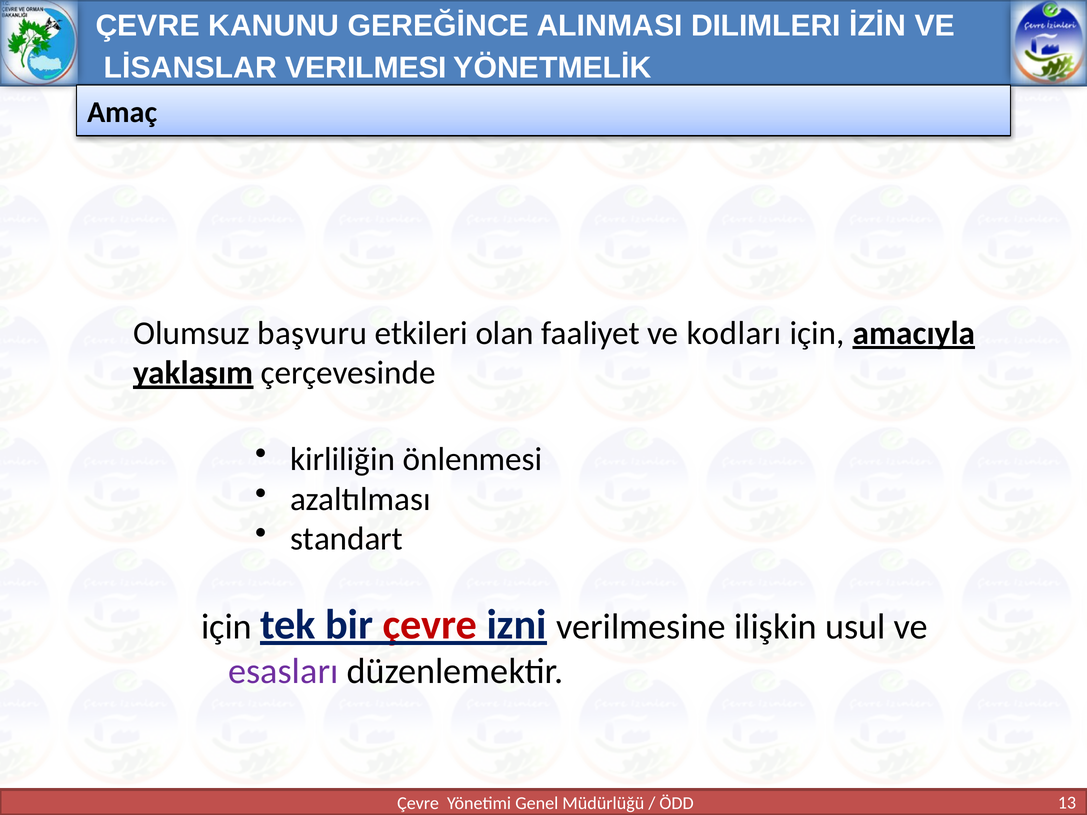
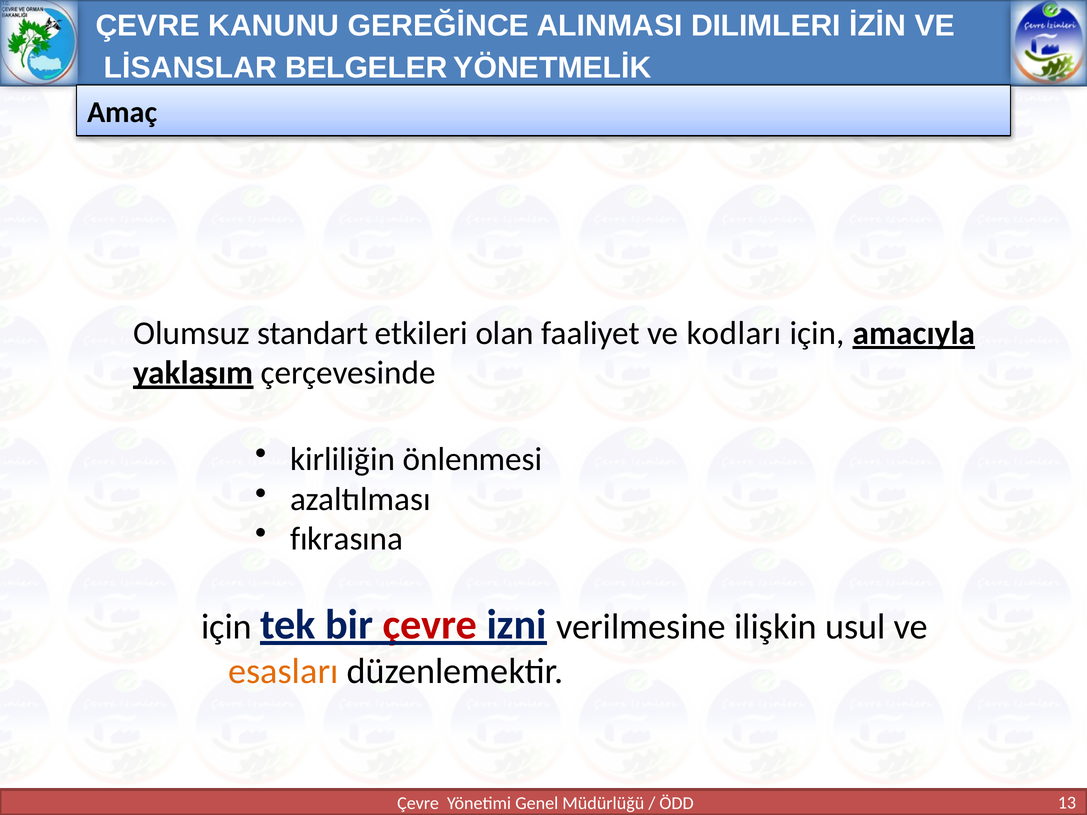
VERILMESI: VERILMESI -> BELGELER (366, 68)
başvuru: başvuru -> standart (313, 333)
standart: standart -> fıkrasına (347, 539)
esasları colour: purple -> orange (283, 672)
